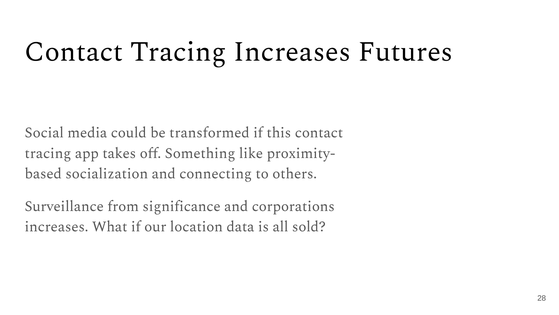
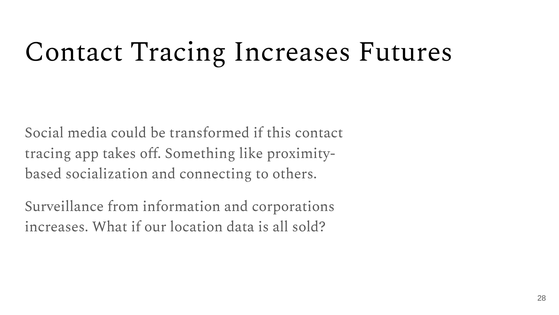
significance: significance -> information (182, 206)
